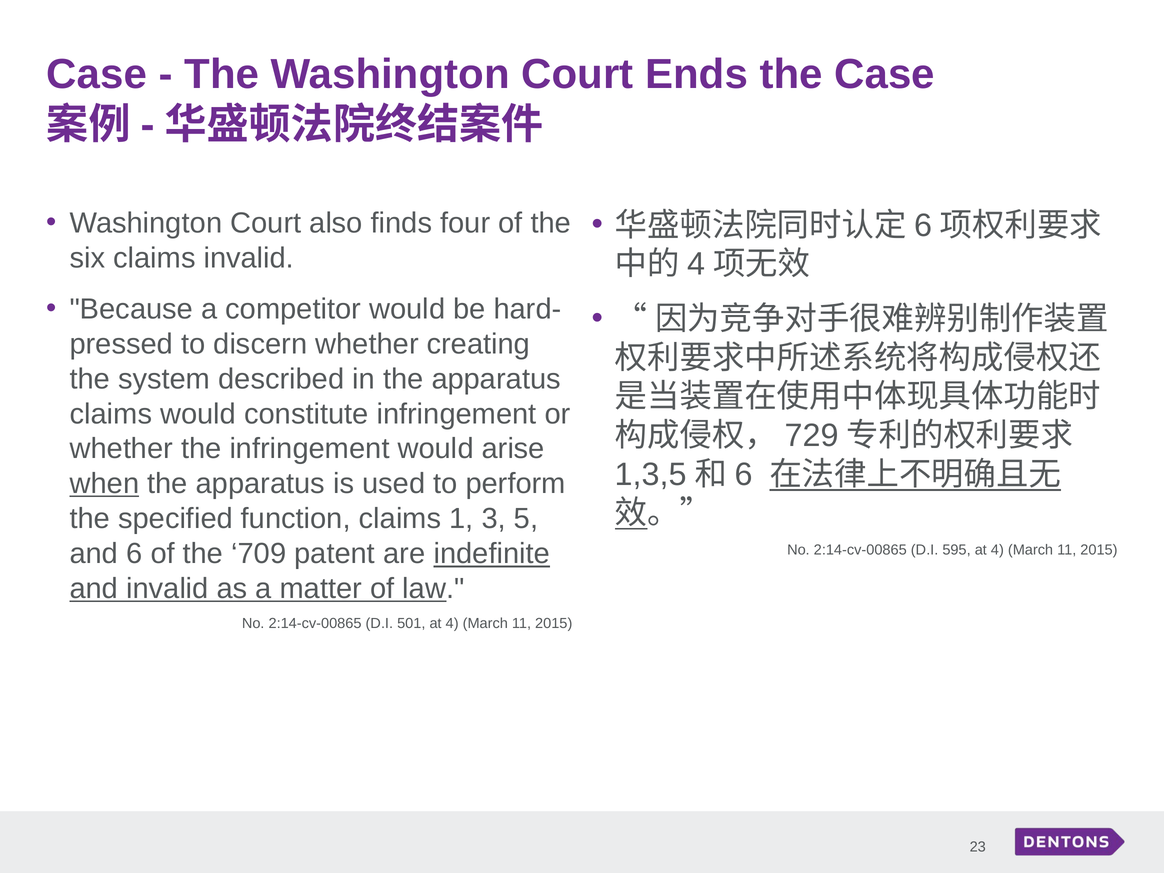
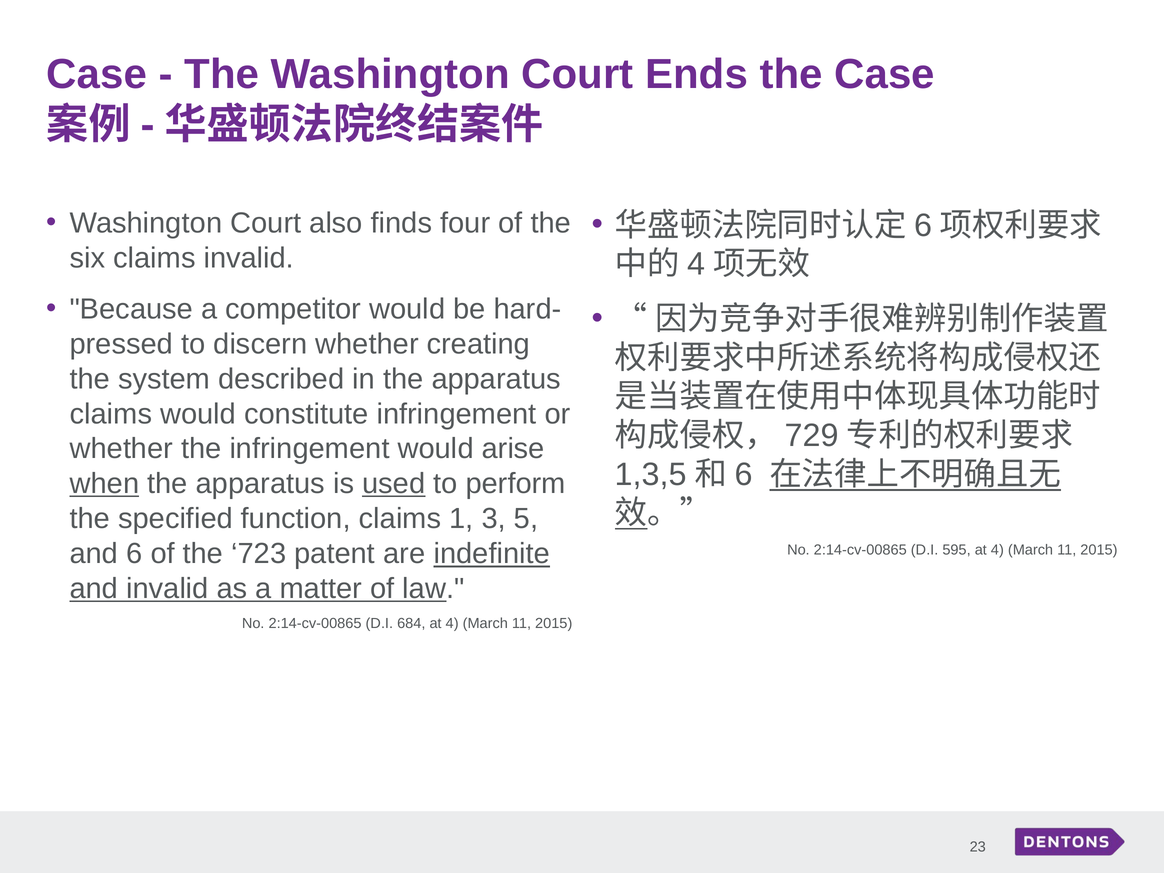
used underline: none -> present (394, 484)
709: 709 -> 723 (259, 554)
501: 501 -> 684 (411, 623)
